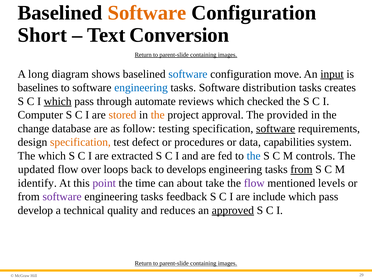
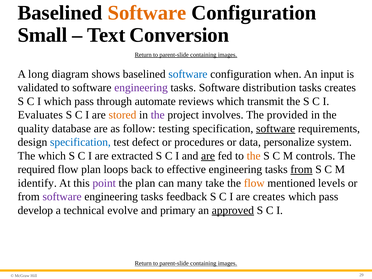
Short: Short -> Small (42, 35)
move: move -> when (288, 74)
input underline: present -> none (332, 74)
baselines: baselines -> validated (38, 88)
engineering colour: blue -> purple (141, 88)
which underline: present -> none (58, 101)
checked: checked -> transmit (265, 101)
Computer: Computer -> Evaluates (40, 115)
the colour: orange -> purple (158, 115)
approval: approval -> involves (223, 115)
change: change -> quality (33, 129)
specification colour: orange -> blue (80, 142)
capabilities: capabilities -> personalize (289, 142)
are underline: none -> present (208, 156)
the colour: blue -> orange (254, 156)
updated: updated -> required (36, 169)
flow over: over -> plan (91, 169)
develops: develops -> effective (186, 169)
the time: time -> plan (145, 183)
about: about -> many (190, 183)
flow colour: purple -> orange (254, 183)
are include: include -> creates (269, 197)
quality: quality -> evolve (123, 210)
reduces: reduces -> primary (178, 210)
